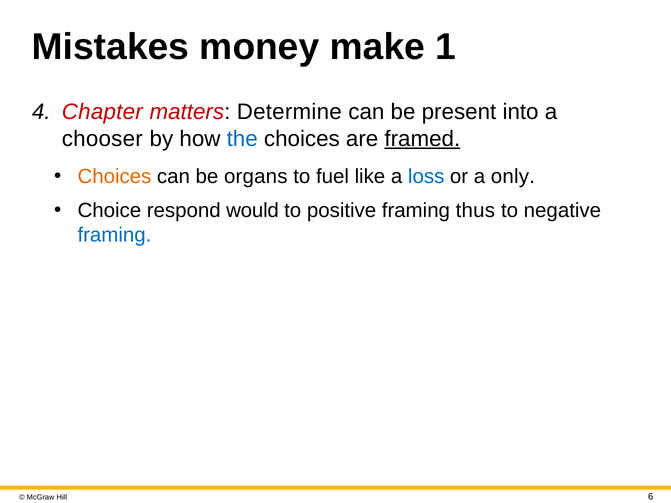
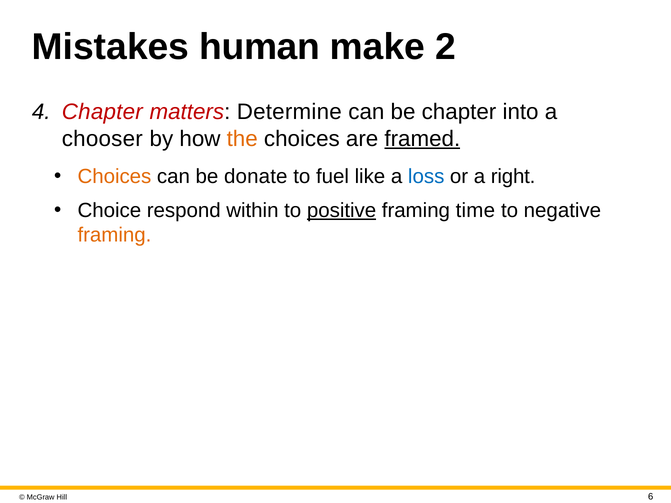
money: money -> human (260, 47)
1: 1 -> 2 (446, 47)
be present: present -> chapter (459, 112)
the colour: blue -> orange (242, 139)
organs: organs -> donate (256, 177)
only: only -> right (513, 177)
would: would -> within (252, 211)
positive underline: none -> present (342, 211)
thus: thus -> time (475, 211)
framing colour: blue -> orange (114, 235)
